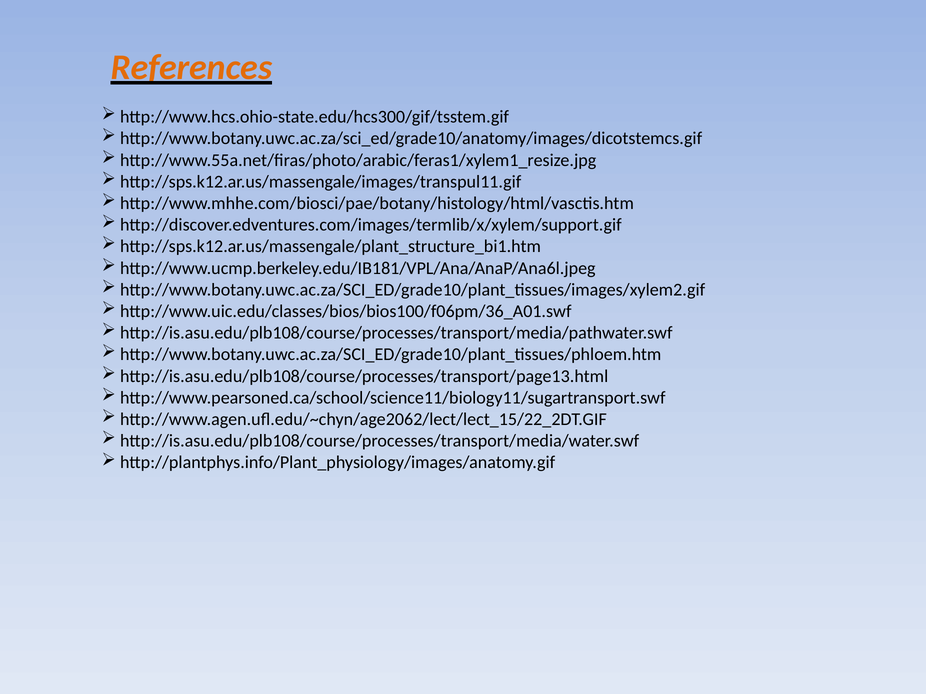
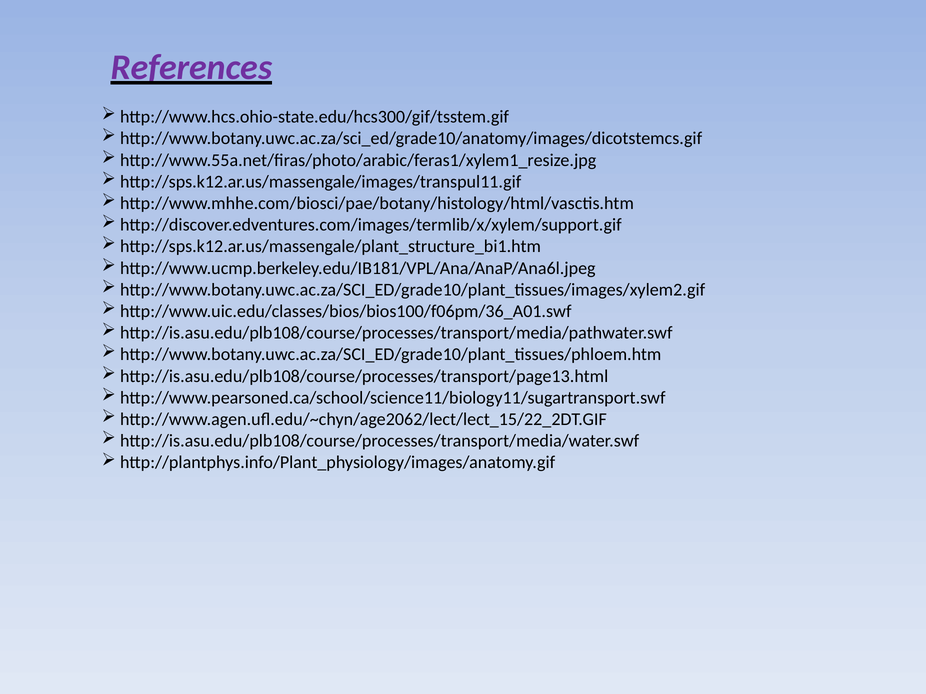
References colour: orange -> purple (191, 67)
